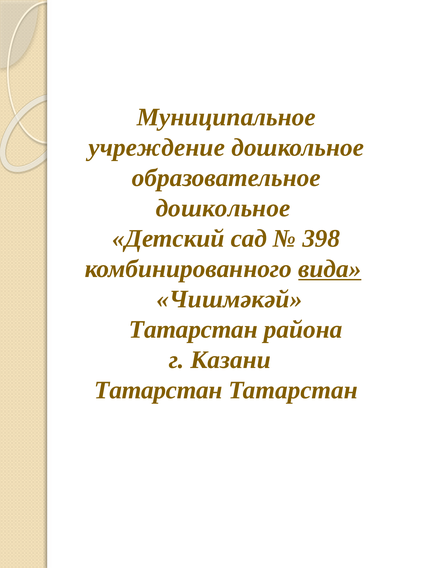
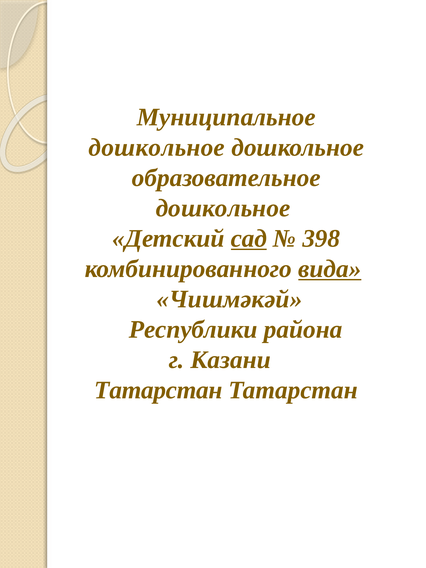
учреждение: учреждение -> дошкольное (157, 148)
сад underline: none -> present (249, 239)
Татарстан: Татарстан -> Республики (193, 329)
